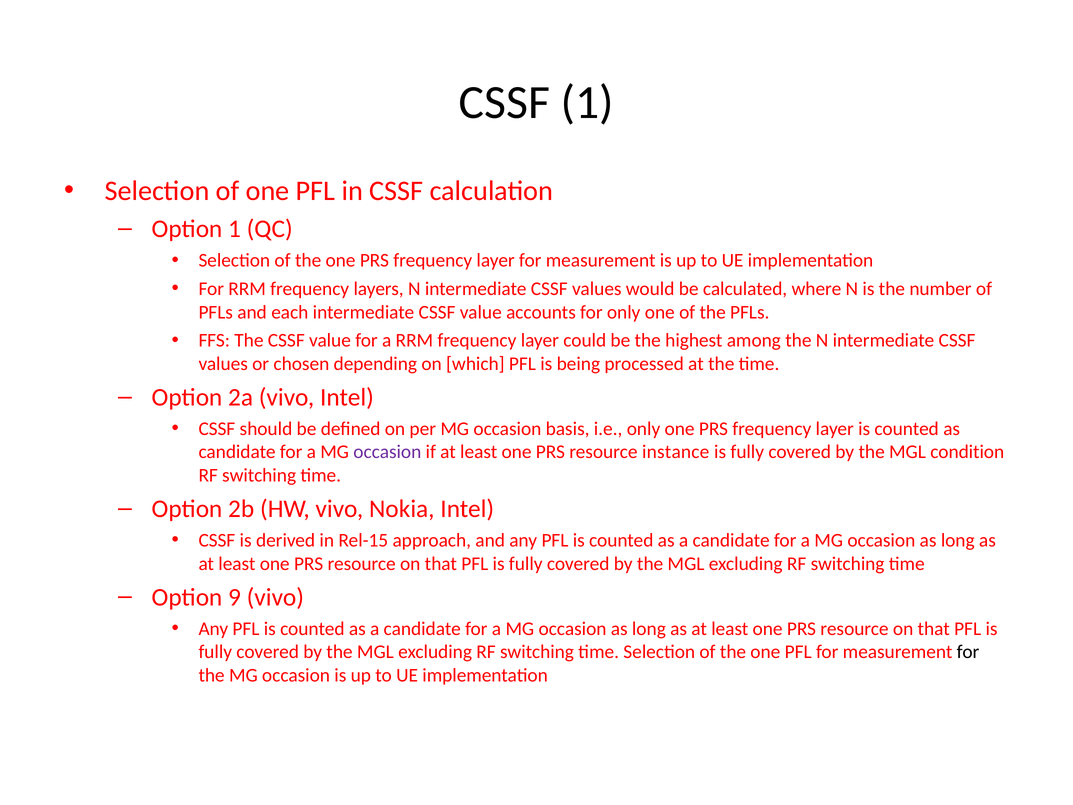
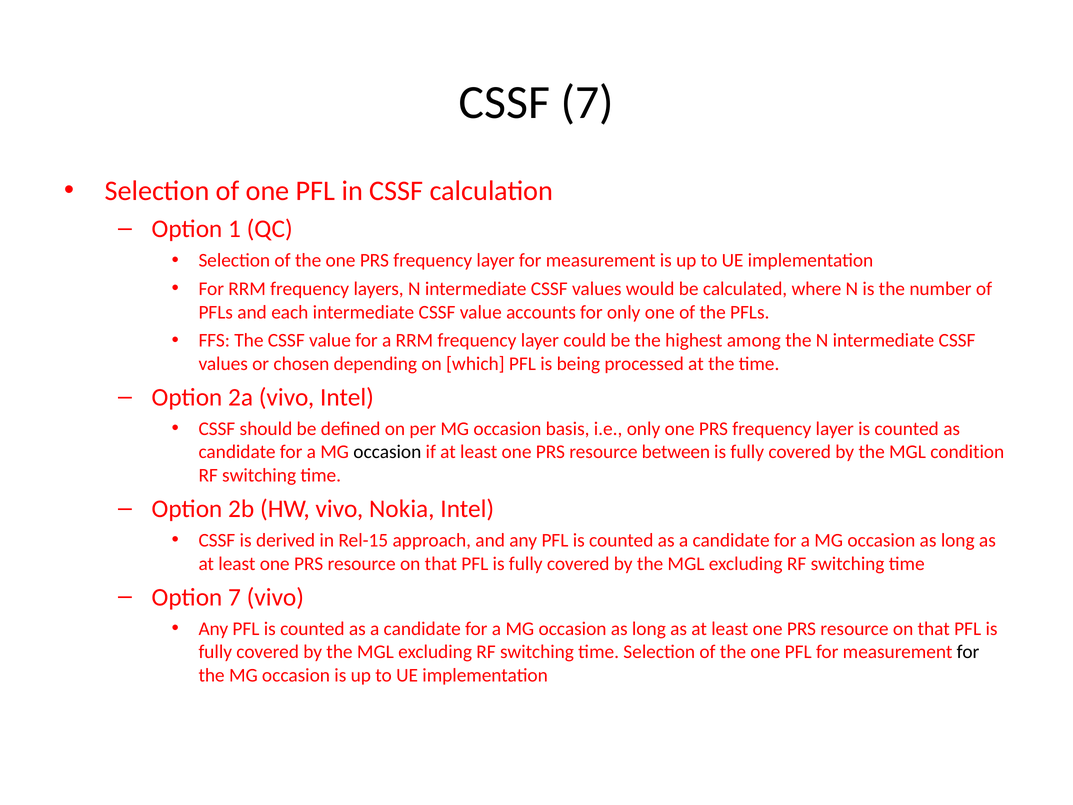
CSSF 1: 1 -> 7 (587, 103)
occasion colour: purple -> black (387, 452)
instance: instance -> between (676, 452)
Option 9: 9 -> 7 (235, 597)
